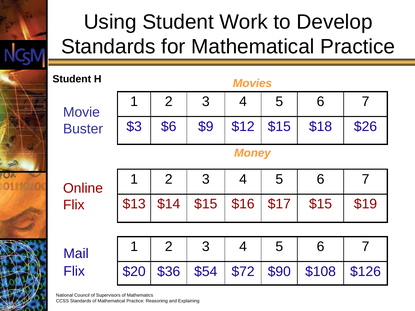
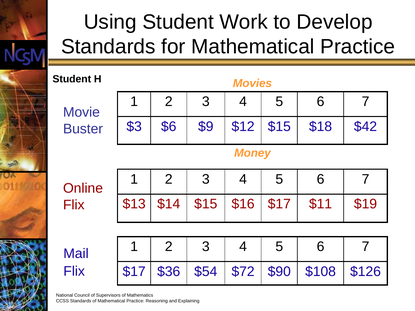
$26: $26 -> $42 (366, 127)
$17 $15: $15 -> $11 (321, 204)
$20: $20 -> $17 (134, 272)
